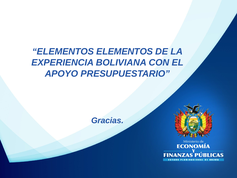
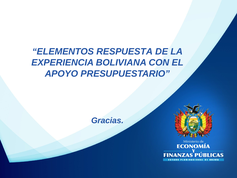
ELEMENTOS ELEMENTOS: ELEMENTOS -> RESPUESTA (125, 51)
